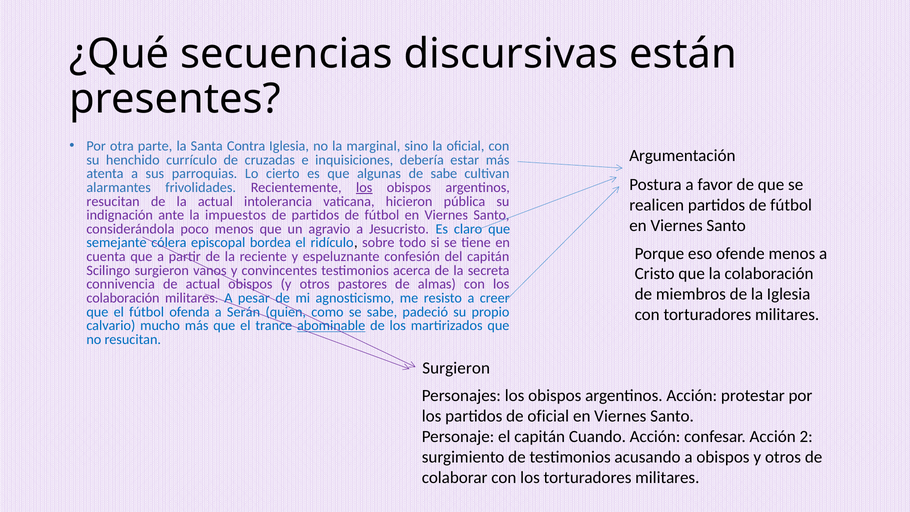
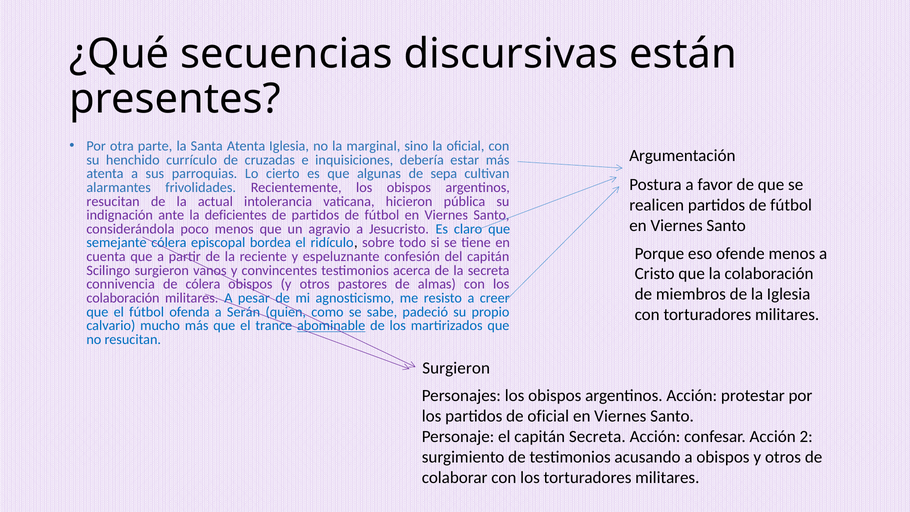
Santa Contra: Contra -> Atenta (246, 146)
de sabe: sabe -> sepa (444, 174)
los underline: present -> none (364, 187)
impuestos: impuestos -> deficientes (236, 215)
de actual: actual -> cólera (203, 284)
capitán Cuando: Cuando -> Secreta (597, 437)
